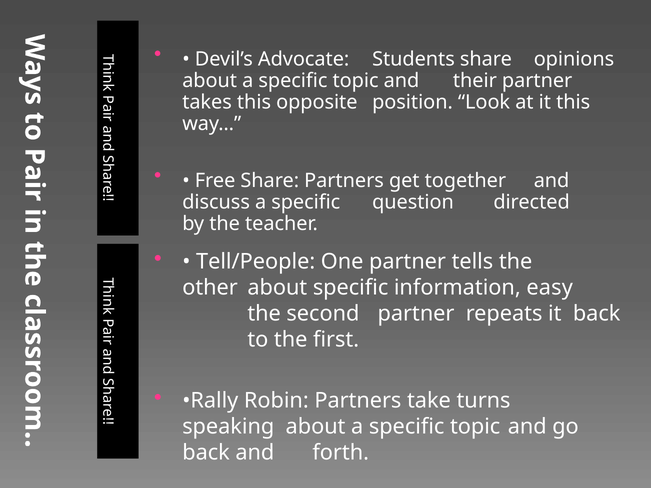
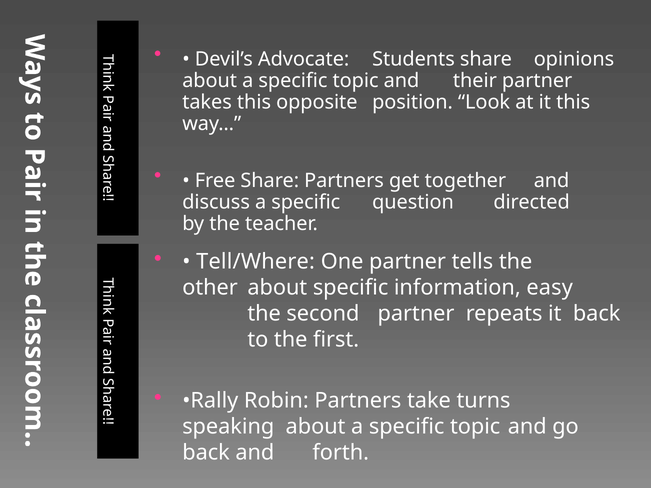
Tell/People: Tell/People -> Tell/Where (256, 262)
